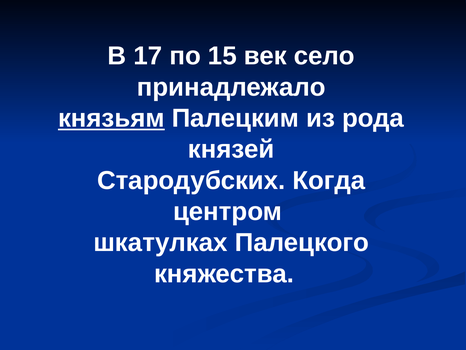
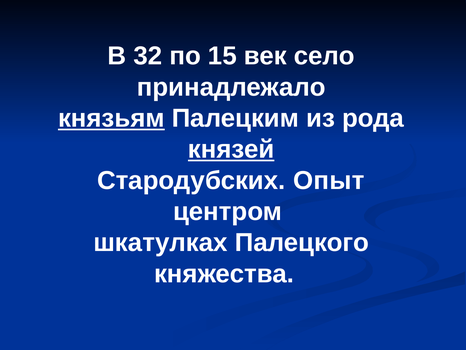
17: 17 -> 32 (148, 56)
князей underline: none -> present (231, 149)
Когда: Когда -> Опыт (329, 180)
